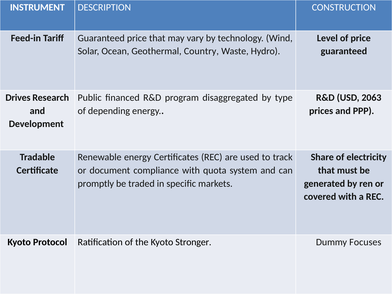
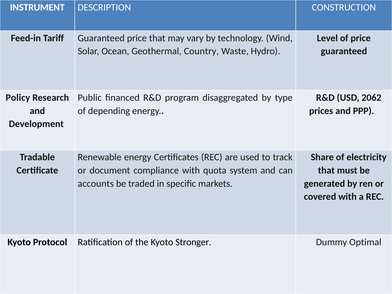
Drives: Drives -> Policy (18, 98)
2063: 2063 -> 2062 (371, 98)
promptly: promptly -> accounts (96, 184)
Focuses: Focuses -> Optimal (365, 242)
